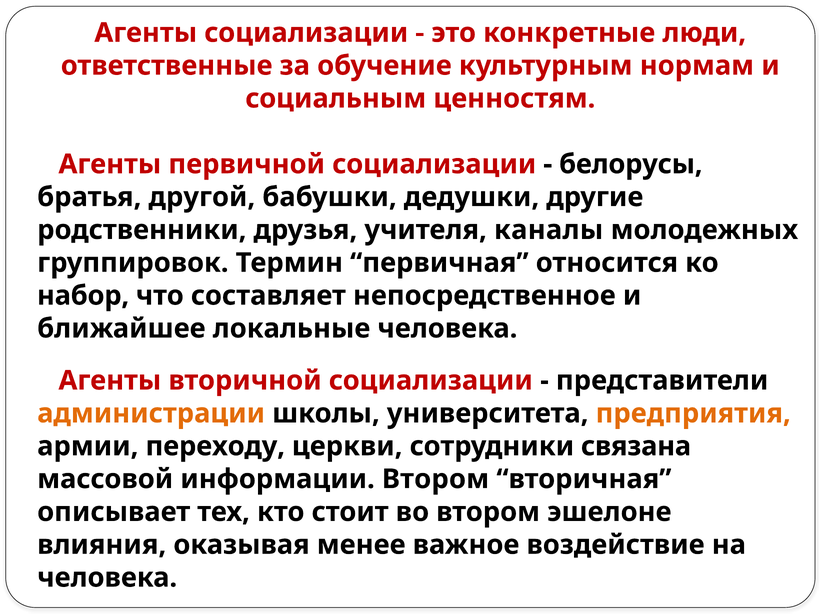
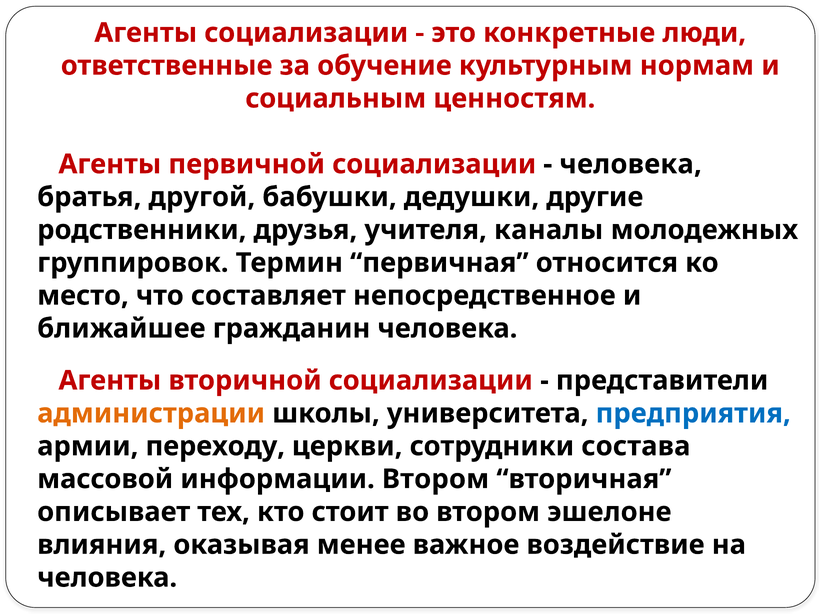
белорусы: белорусы -> человека (631, 164)
набор: набор -> место (83, 296)
локальные: локальные -> гражданин (292, 328)
предприятия colour: orange -> blue (693, 413)
связана: связана -> состава (636, 446)
